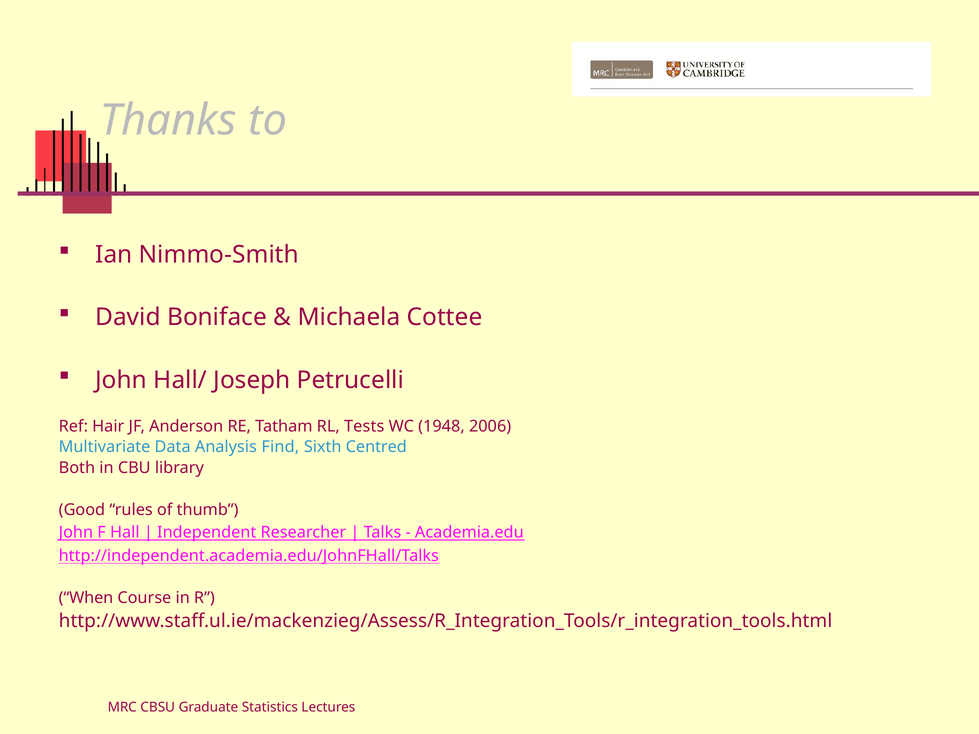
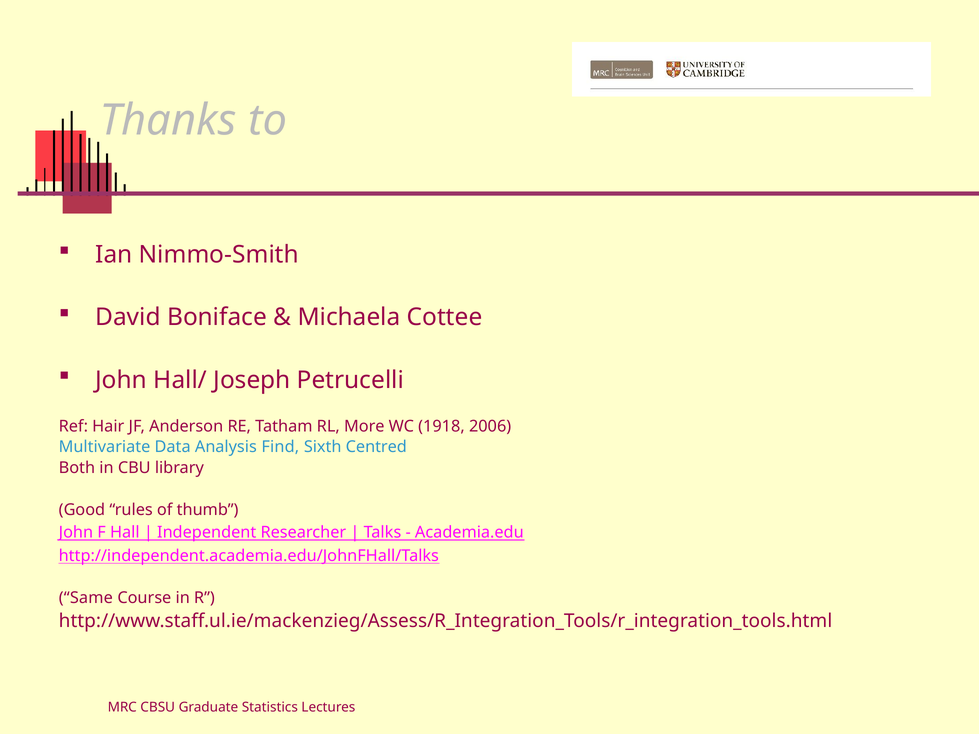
Tests: Tests -> More (364, 426)
1948: 1948 -> 1918 (441, 426)
When: When -> Same (86, 598)
